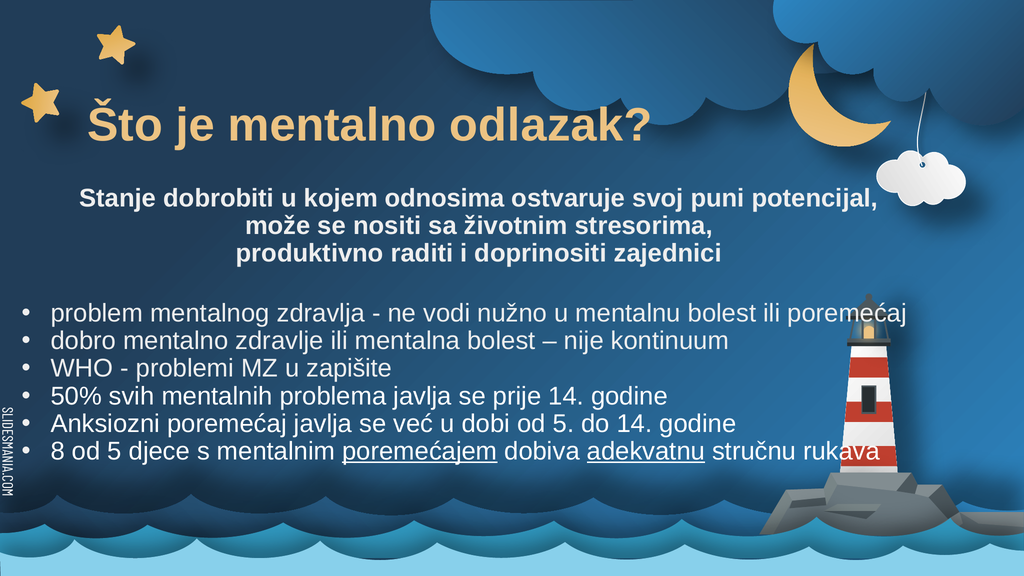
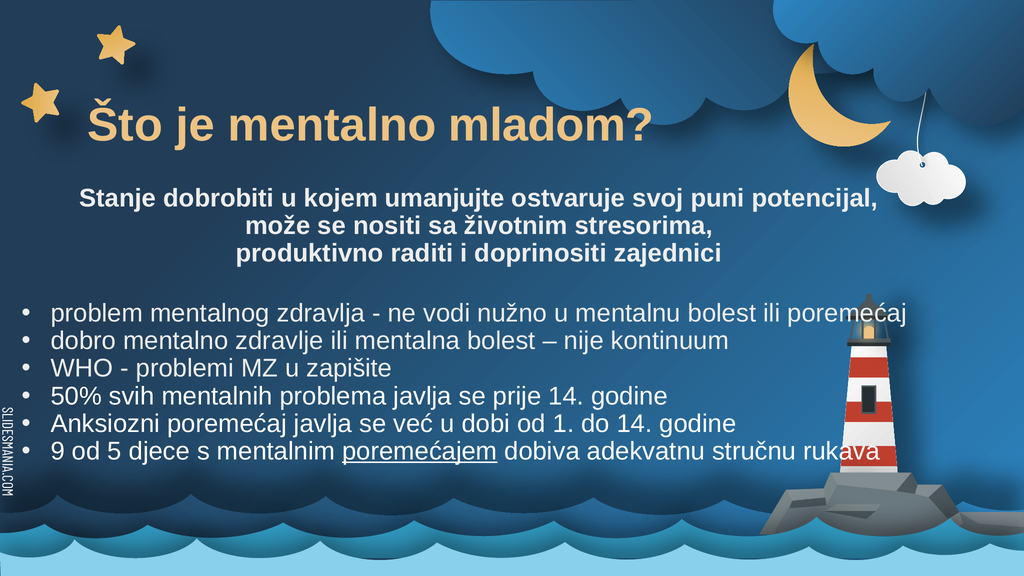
odlazak: odlazak -> mladom (551, 125)
odnosima: odnosima -> umanjujte (445, 198)
dobi od 5: 5 -> 1 (563, 424)
8: 8 -> 9 (58, 451)
adekvatnu underline: present -> none (646, 451)
